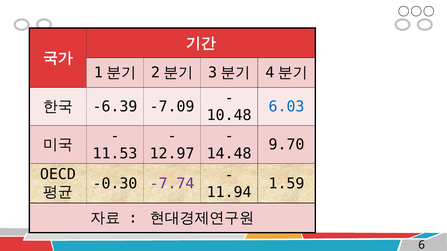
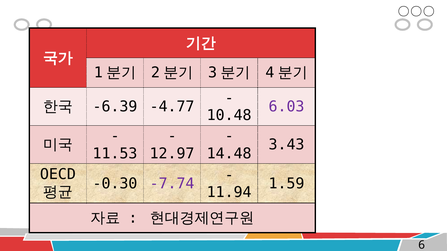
6.03 colour: blue -> purple (287, 107)
-7.09: -7.09 -> -4.77 (172, 107)
9.70: 9.70 -> 3.43 (287, 145)
